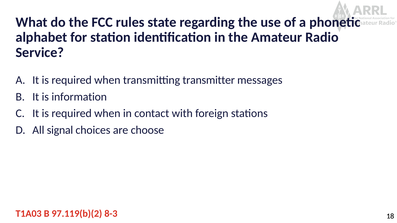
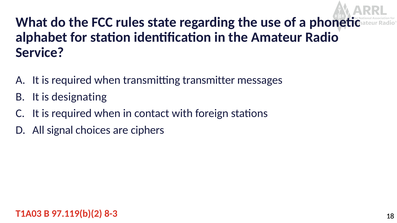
information: information -> designating (79, 97)
choose: choose -> ciphers (147, 130)
